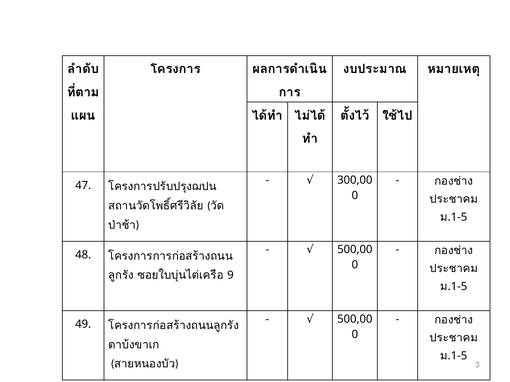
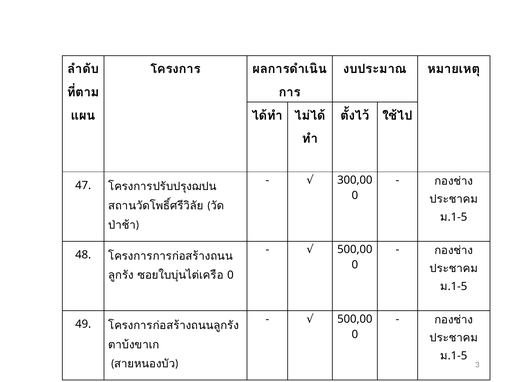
9: 9 -> 0 (230, 276)
